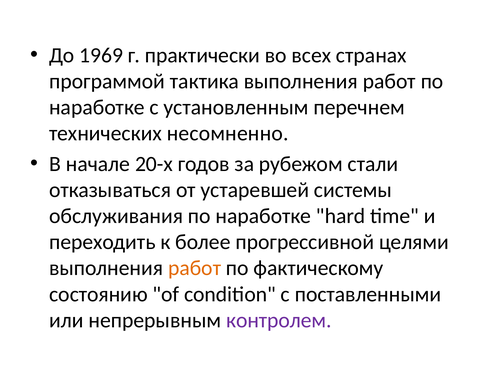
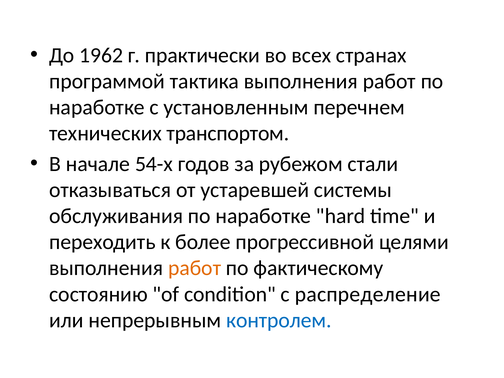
1969: 1969 -> 1962 (101, 55)
несомненно: несомненно -> транспортом (228, 133)
20-х: 20-х -> 54-х (154, 164)
поставленными: поставленными -> распределение (368, 294)
контролем colour: purple -> blue (279, 320)
